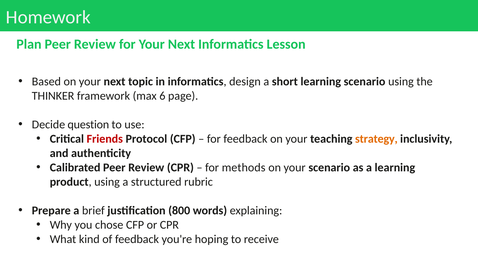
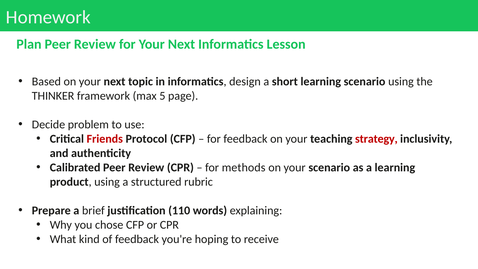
6: 6 -> 5 (162, 96)
question: question -> problem (88, 125)
strategy colour: orange -> red (376, 139)
800: 800 -> 110 (179, 211)
